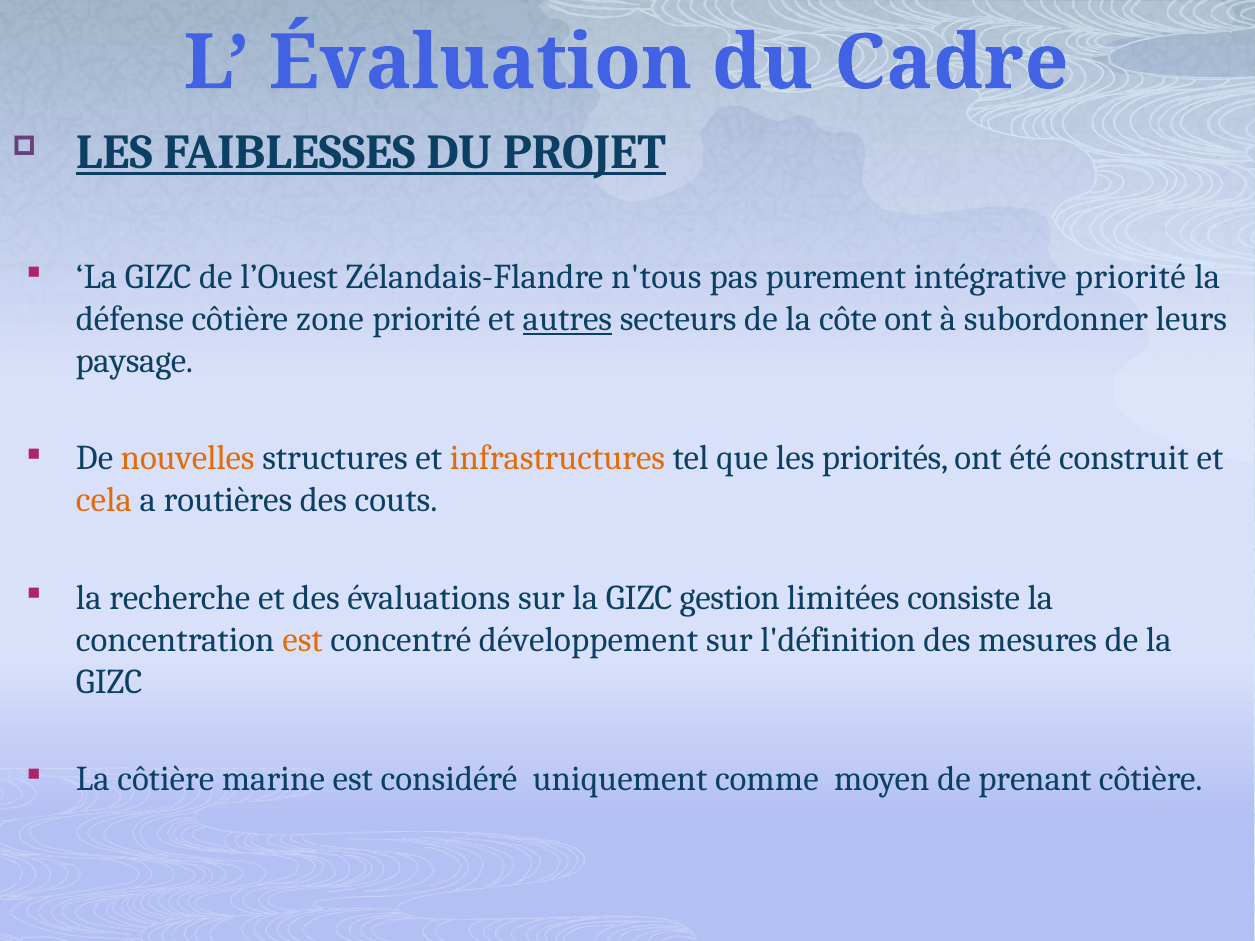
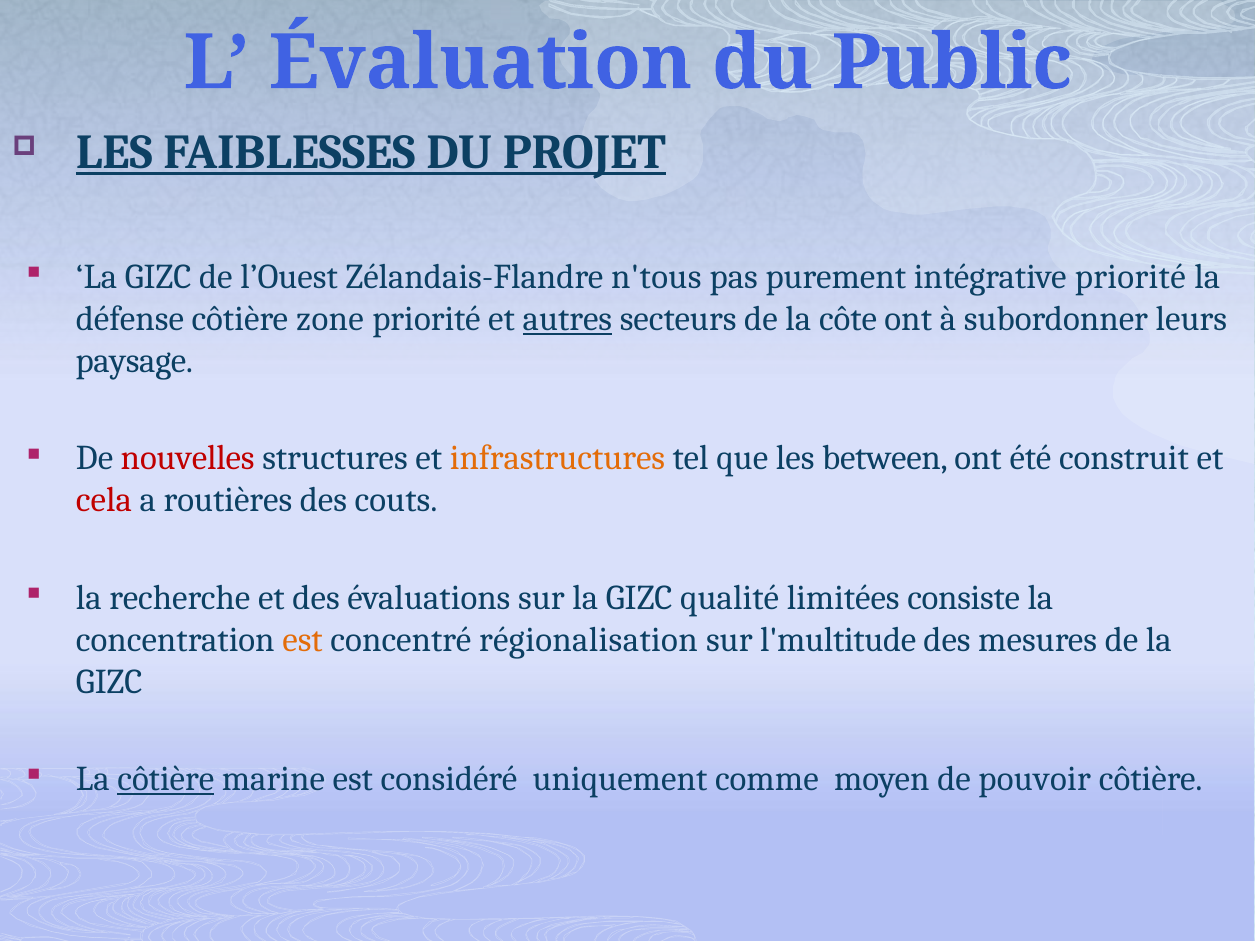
Cadre: Cadre -> Public (952, 63)
nouvelles colour: orange -> red (188, 459)
priorités: priorités -> between (885, 459)
cela colour: orange -> red (104, 500)
gestion: gestion -> qualité (730, 598)
développement: développement -> régionalisation (588, 640)
l'définition: l'définition -> l'multitude (838, 640)
côtière underline: none -> present (166, 779)
prenant: prenant -> pouvoir (1035, 779)
